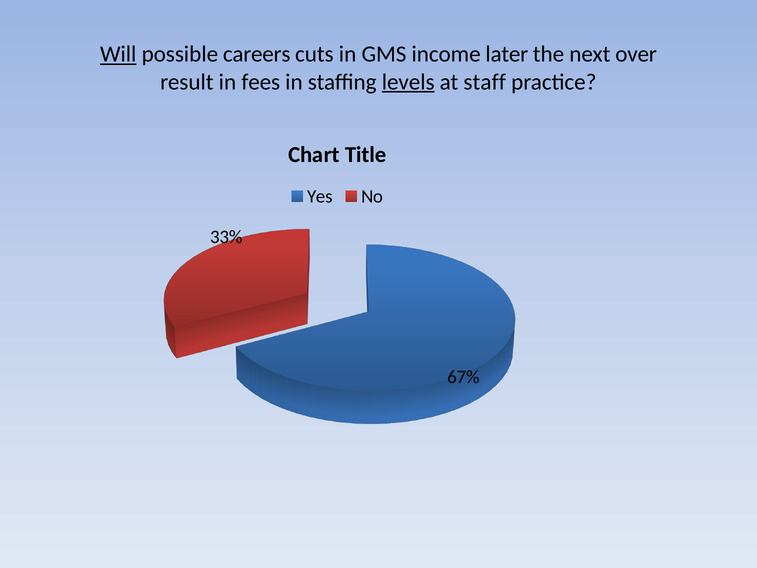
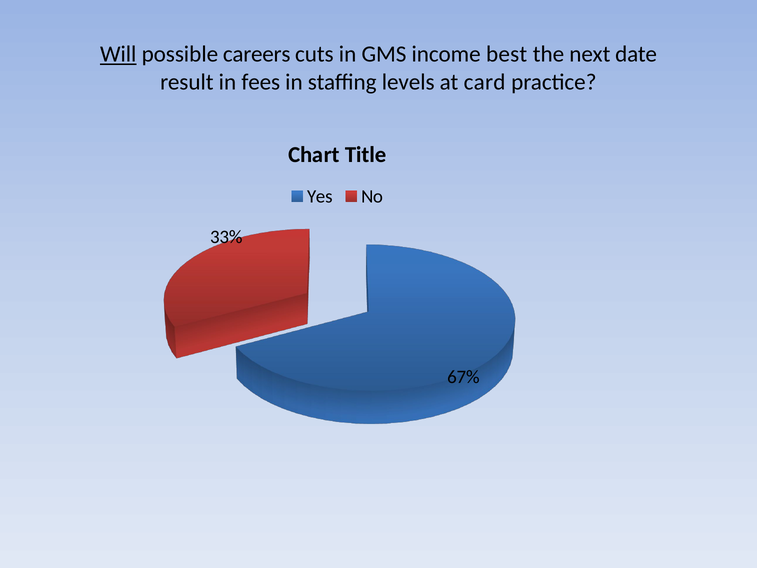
later: later -> best (507, 54)
over: over -> date (636, 54)
levels underline: present -> none (408, 82)
staff: staff -> card (485, 82)
